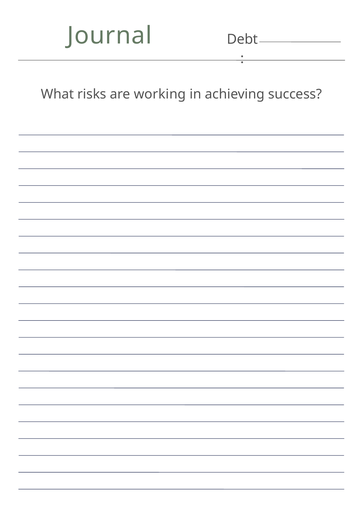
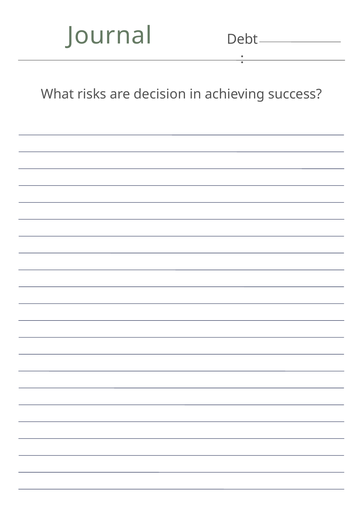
working: working -> decision (160, 94)
